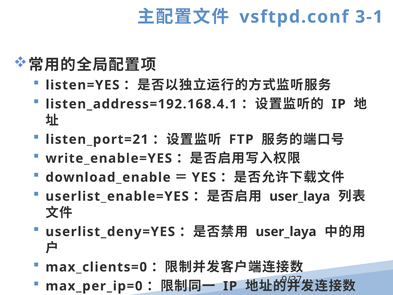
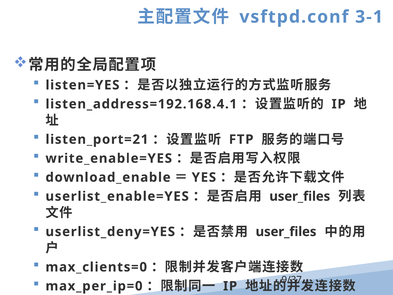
user_laya: user_laya -> user_files (300, 196)
user_laya: user_laya -> user_files (286, 232)
